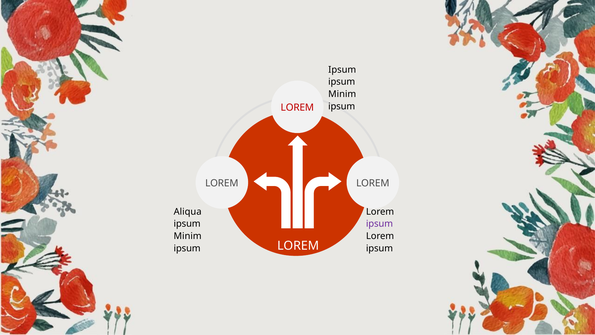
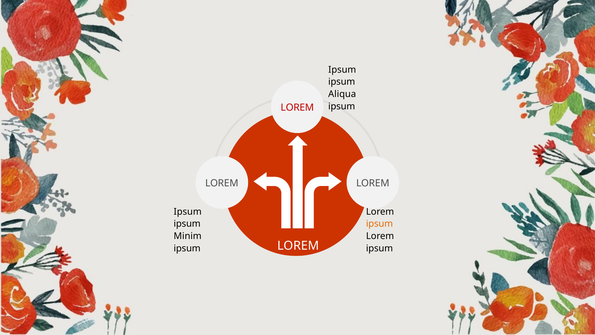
Minim: Minim -> Aliqua (342, 94)
Aliqua: Aliqua -> Ipsum (188, 211)
ipsum colour: purple -> orange (380, 224)
